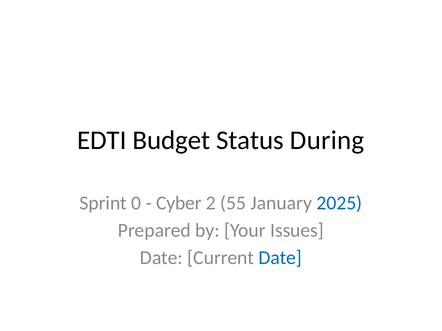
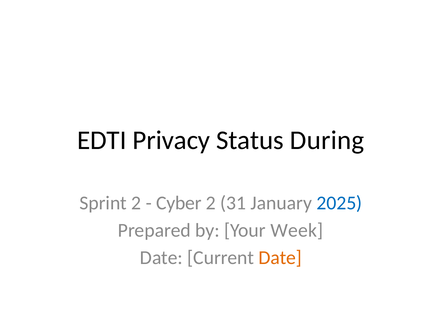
Budget: Budget -> Privacy (171, 140)
Sprint 0: 0 -> 2 (136, 203)
55: 55 -> 31 (233, 203)
Issues: Issues -> Week (297, 231)
Date colour: blue -> orange (280, 258)
